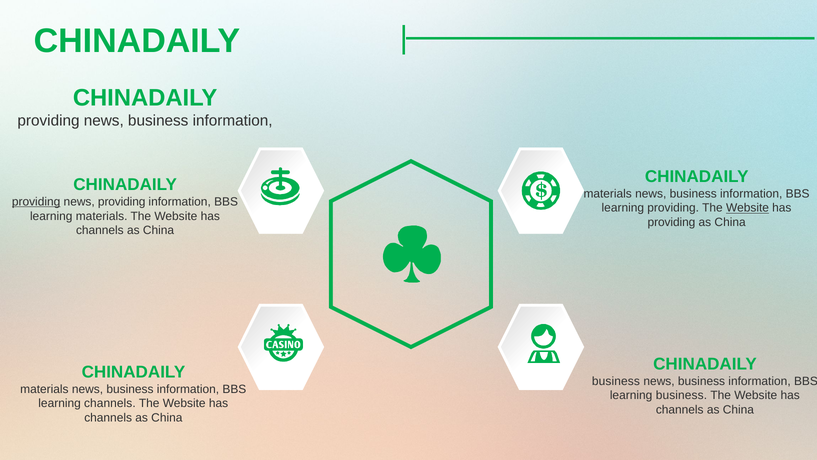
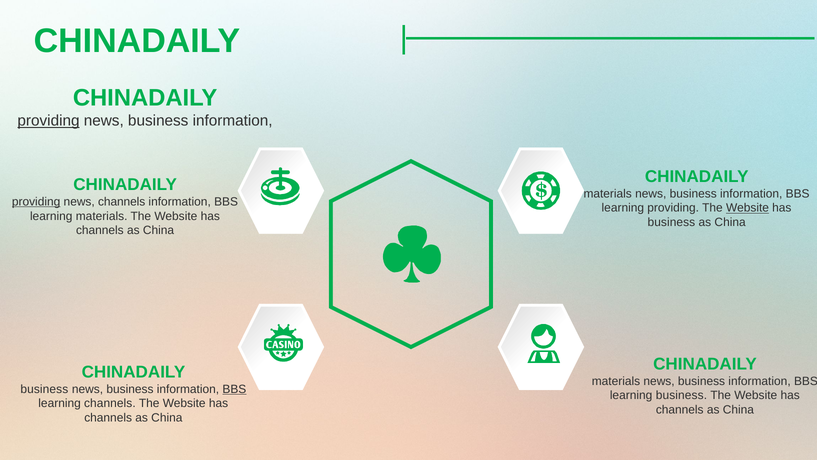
providing underline: none -> present (49, 121)
news providing: providing -> channels (122, 202)
providing: providing -> business (671, 222)
business: business -> materials (616, 381)
materials: materials -> business (44, 389)
BBS underline: none -> present (234, 389)
